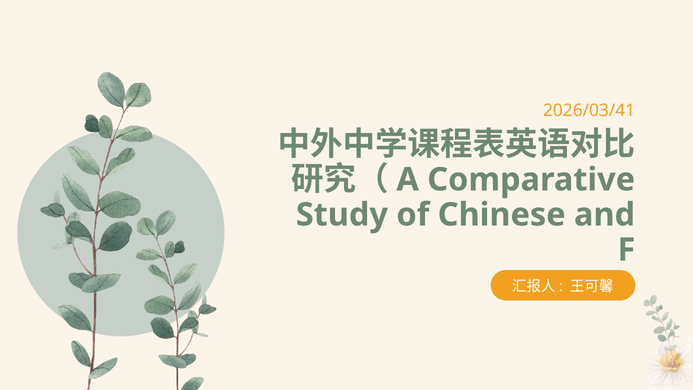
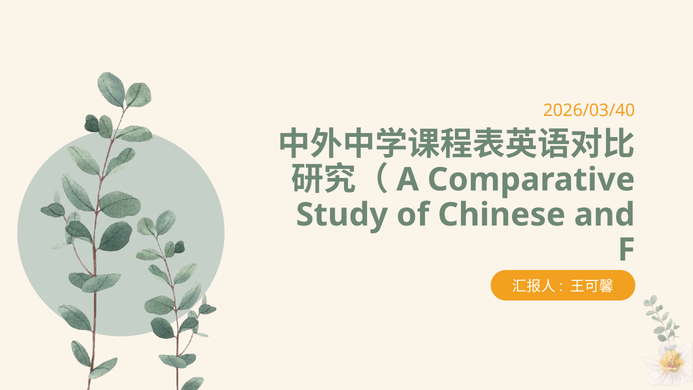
2026/03/41: 2026/03/41 -> 2026/03/40 (589, 111)
